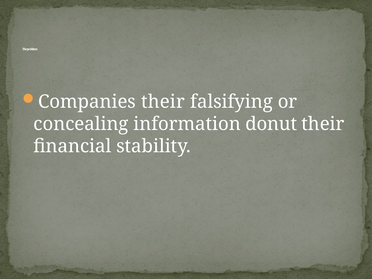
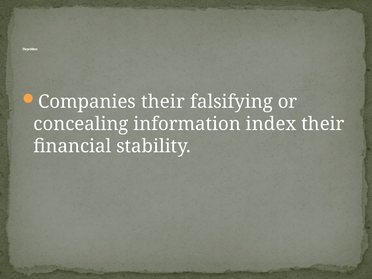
donut: donut -> index (271, 124)
